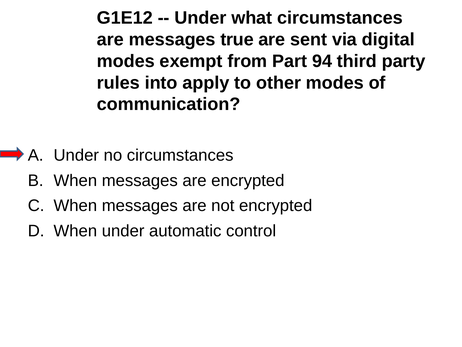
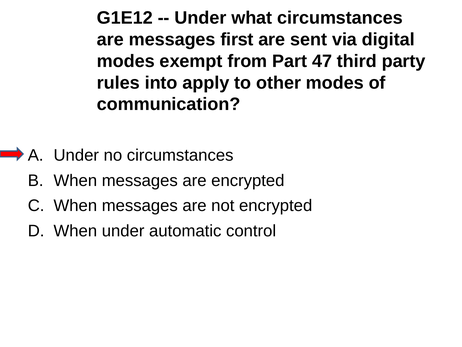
true: true -> first (237, 40)
94: 94 -> 47 (322, 61)
